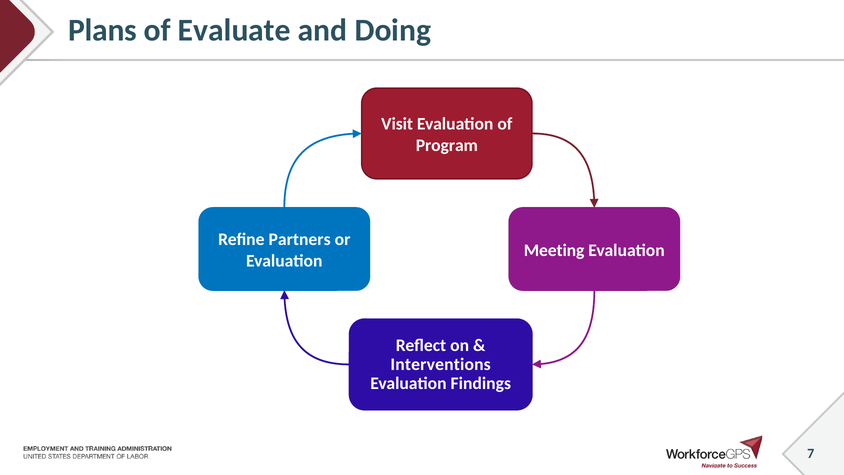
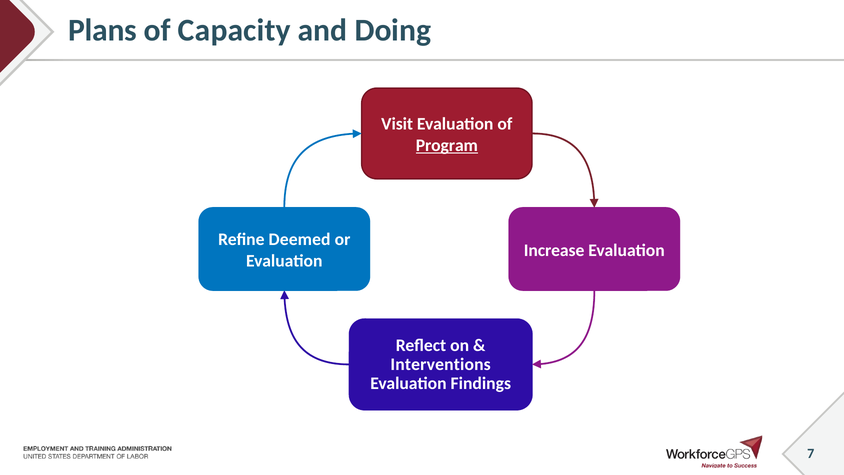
Evaluate: Evaluate -> Capacity (234, 30)
Program underline: none -> present (447, 145)
Partners: Partners -> Deemed (300, 240)
Meeting: Meeting -> Increase (554, 250)
